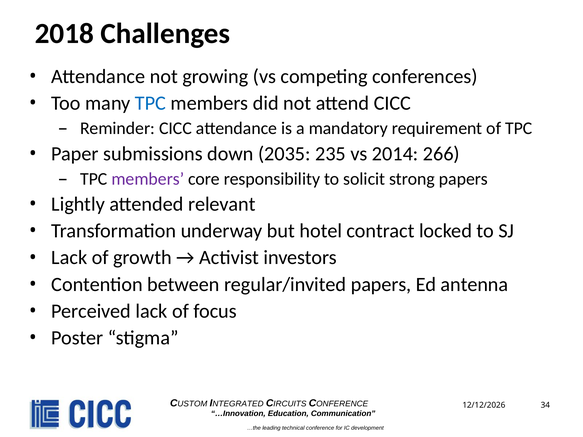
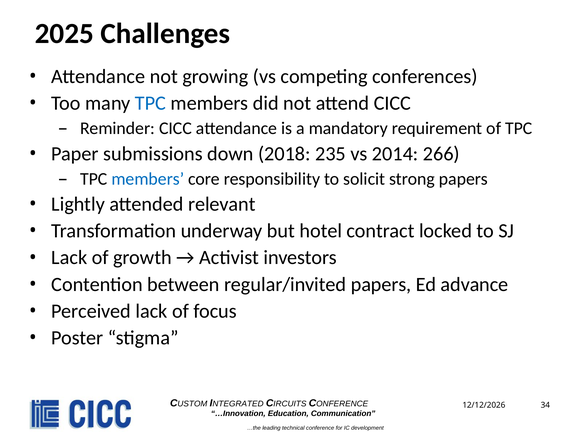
2018: 2018 -> 2025 (64, 34)
2035: 2035 -> 2018 (284, 154)
members colour: purple -> blue (148, 179)
antenna: antenna -> advance (474, 285)
